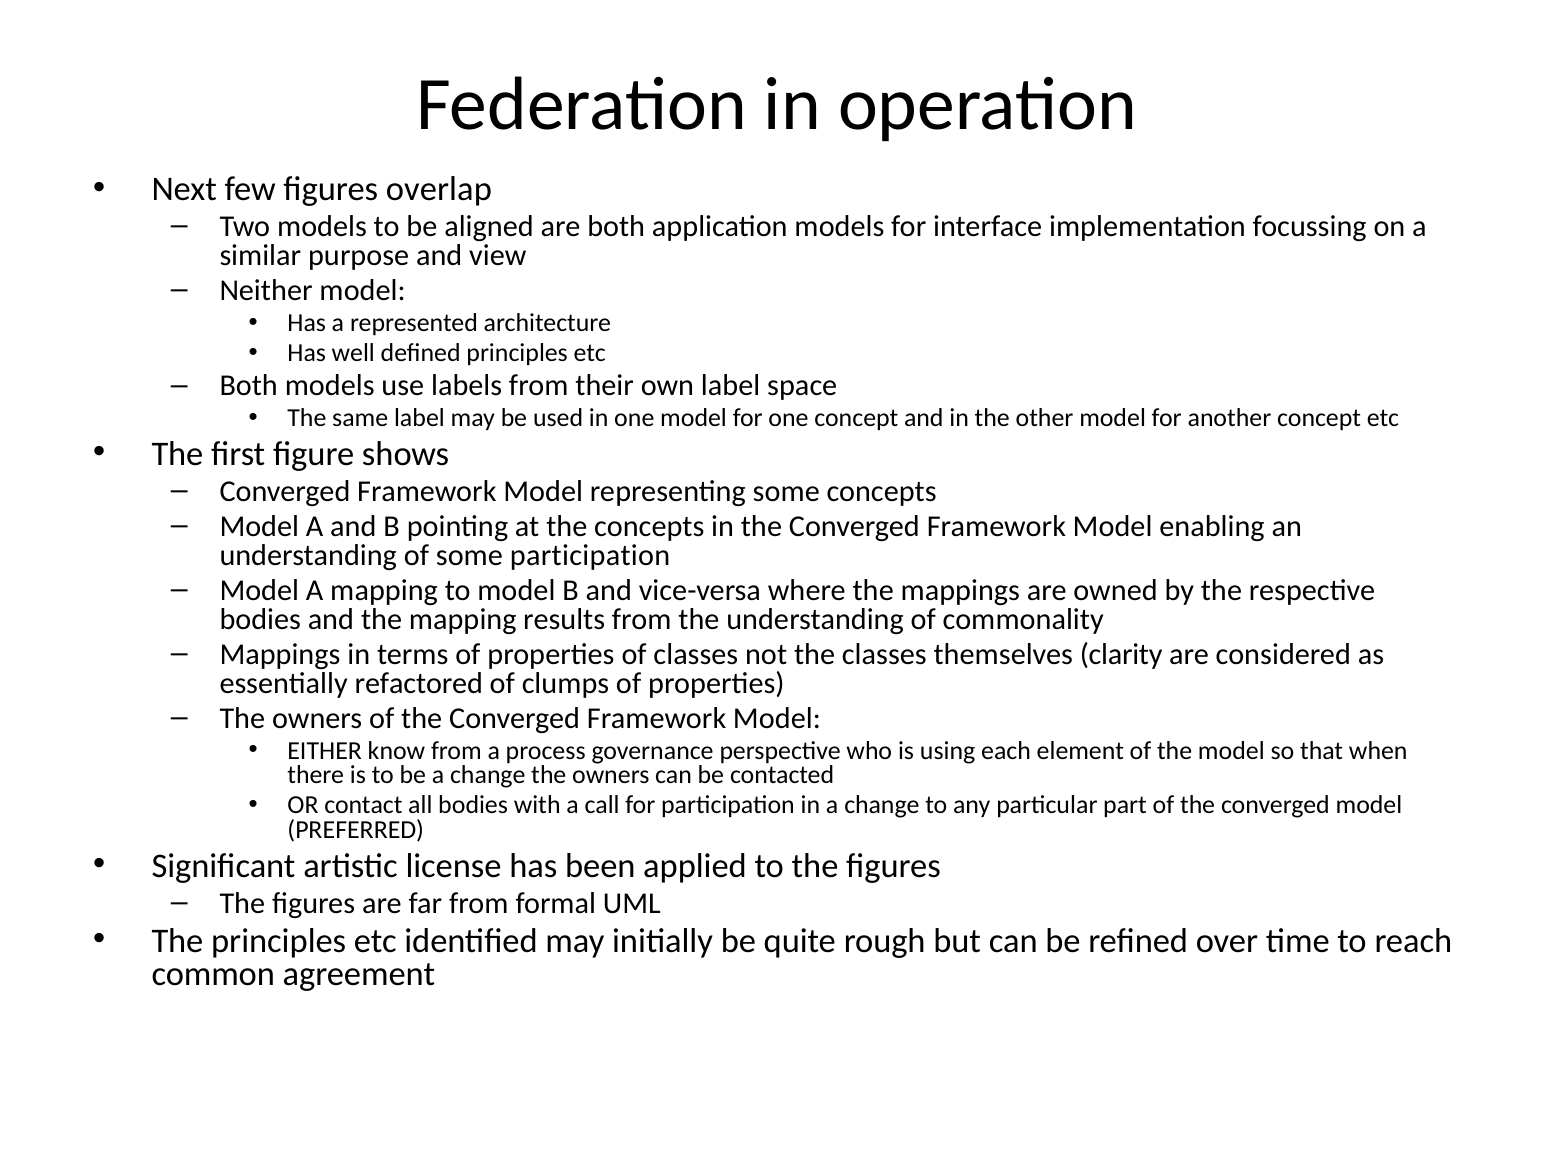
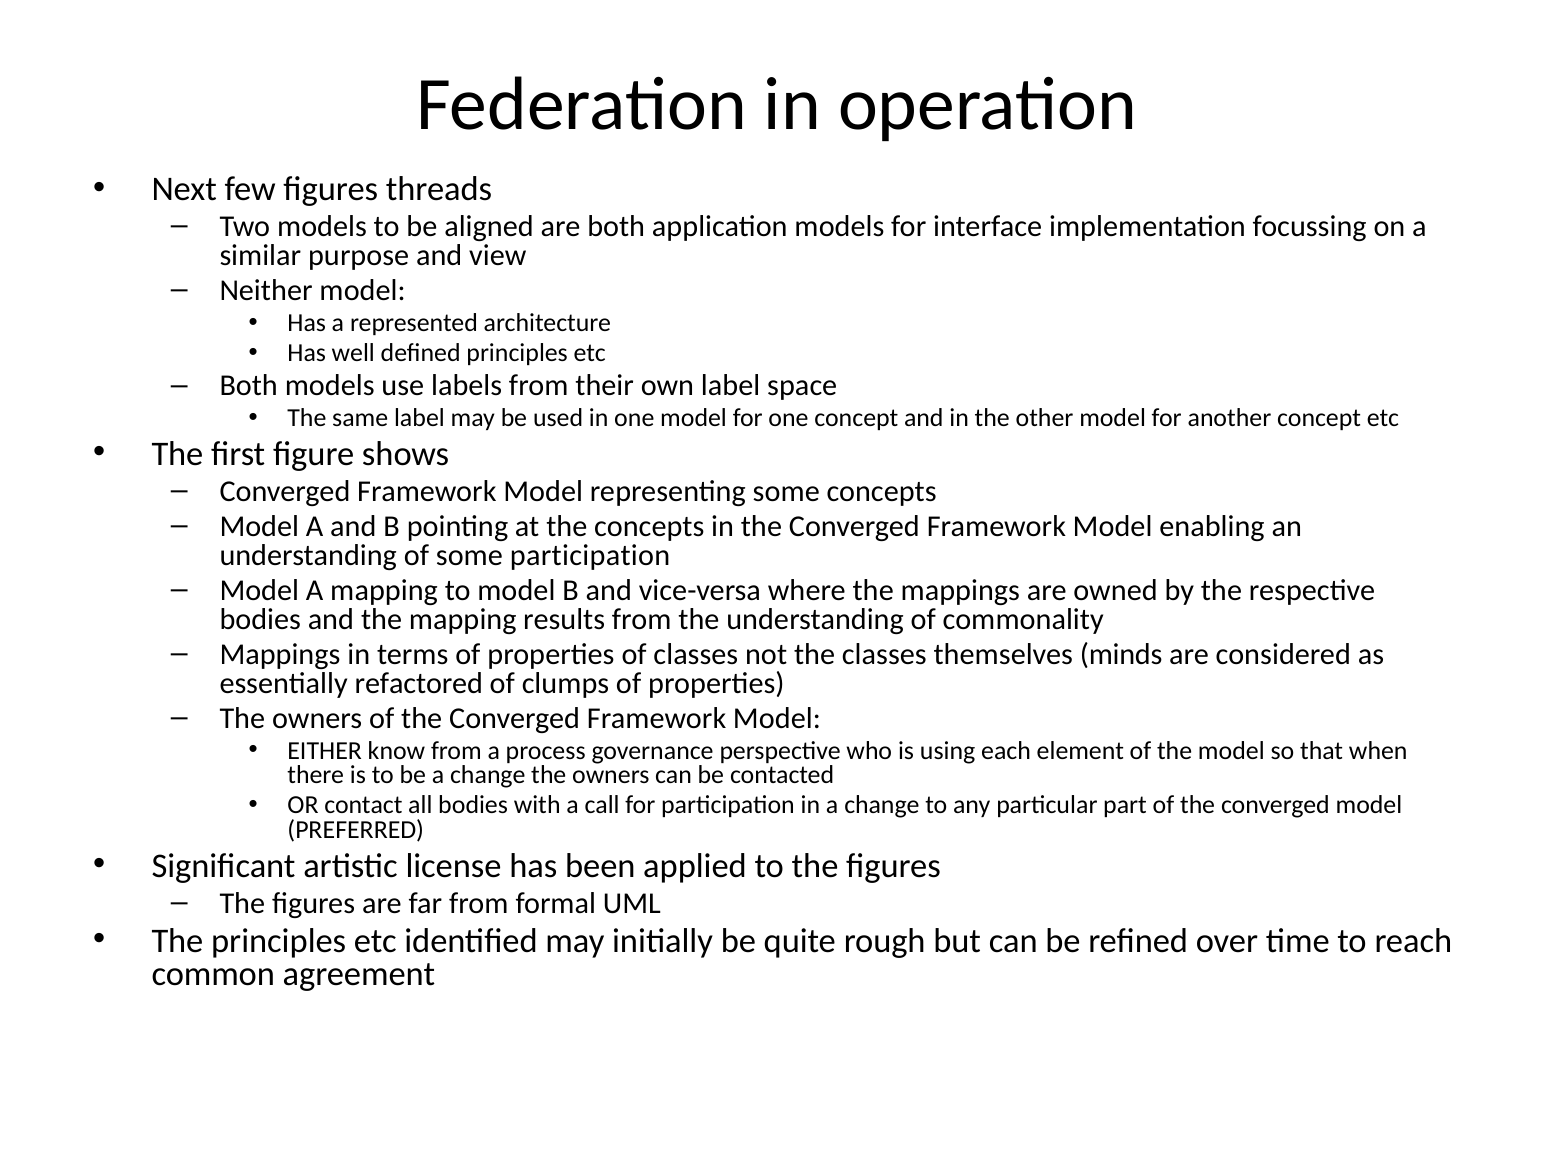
overlap: overlap -> threads (439, 190)
clarity: clarity -> minds (1121, 655)
